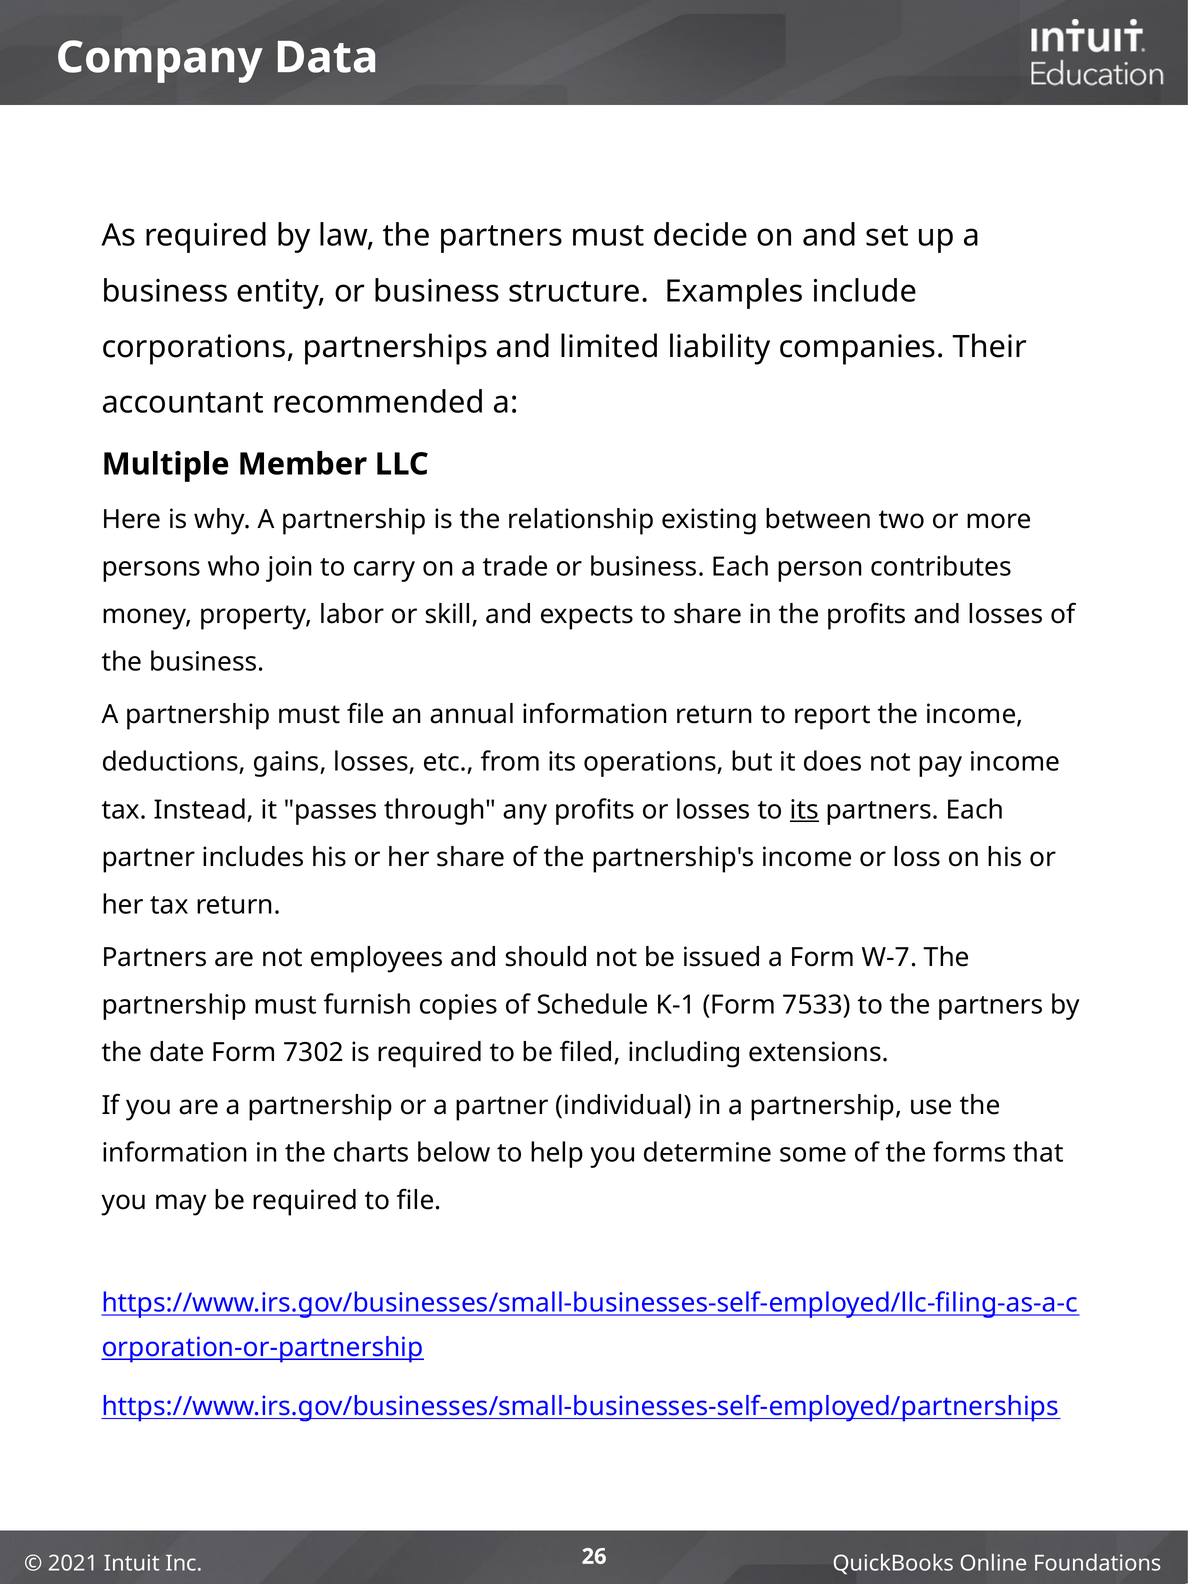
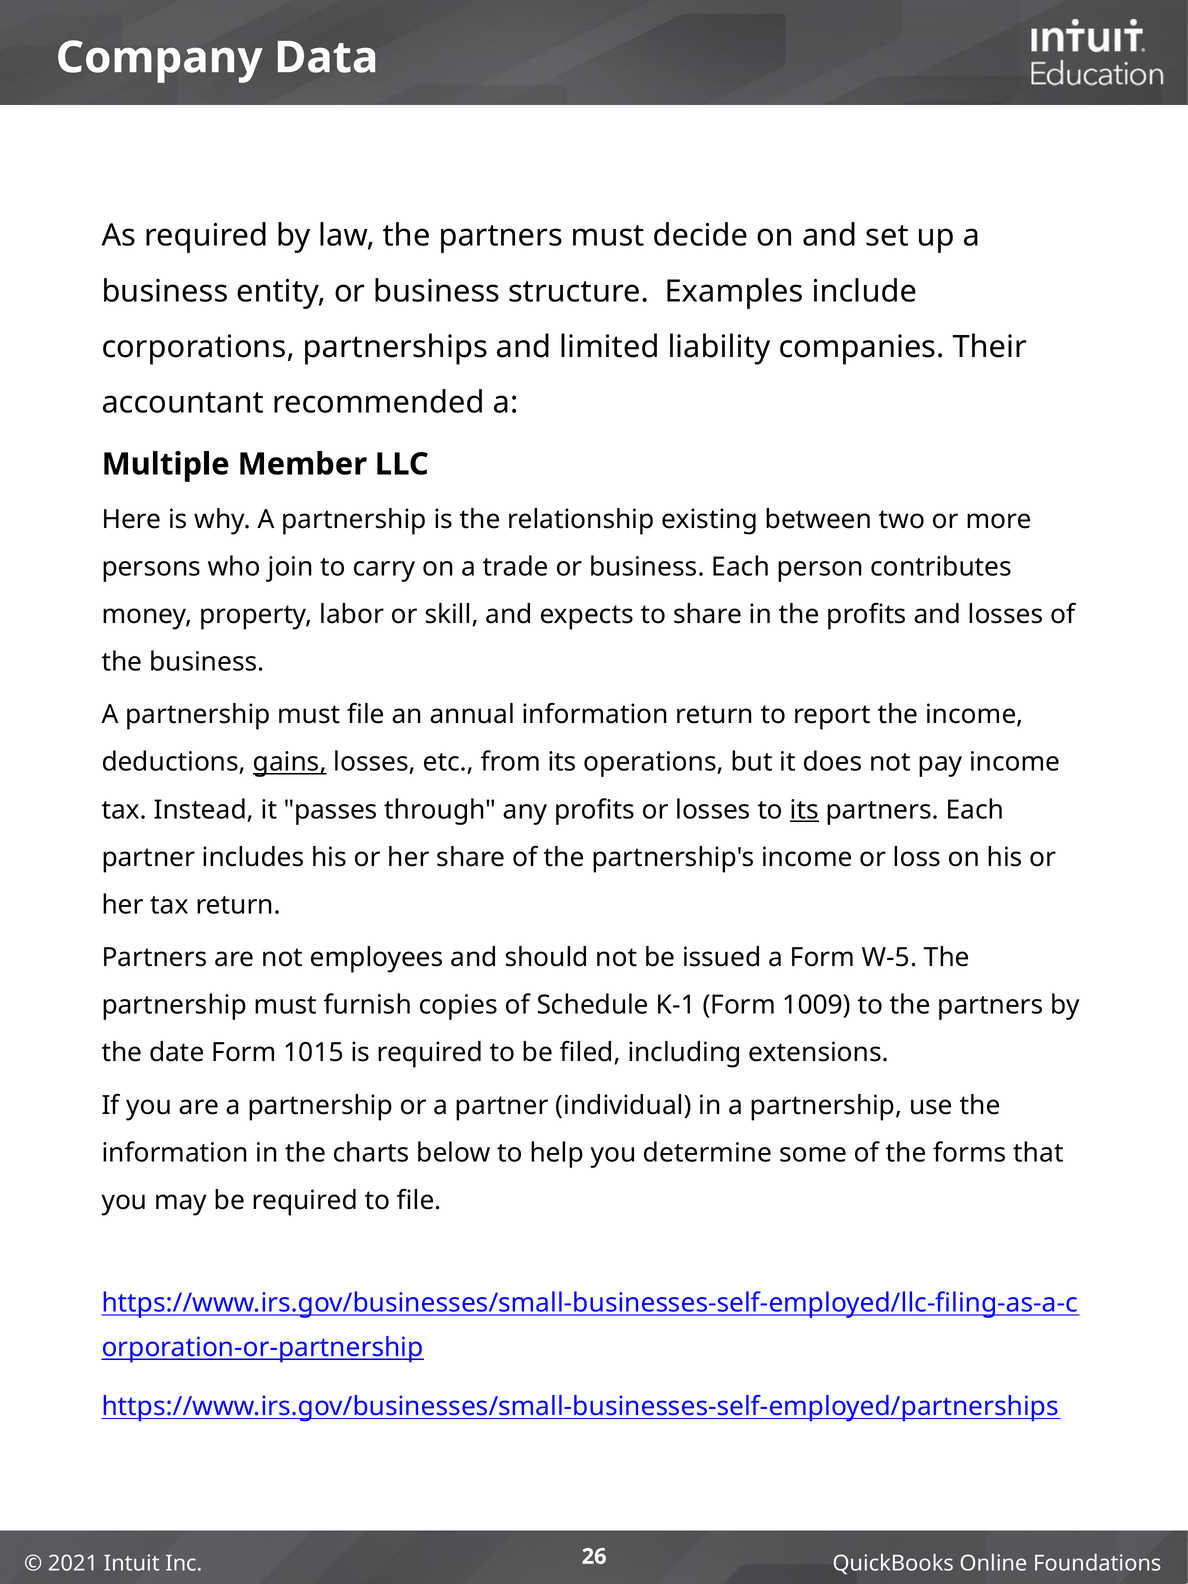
gains underline: none -> present (290, 762)
W-7: W-7 -> W-5 (890, 958)
7533: 7533 -> 1009 (817, 1005)
7302: 7302 -> 1015 (314, 1053)
